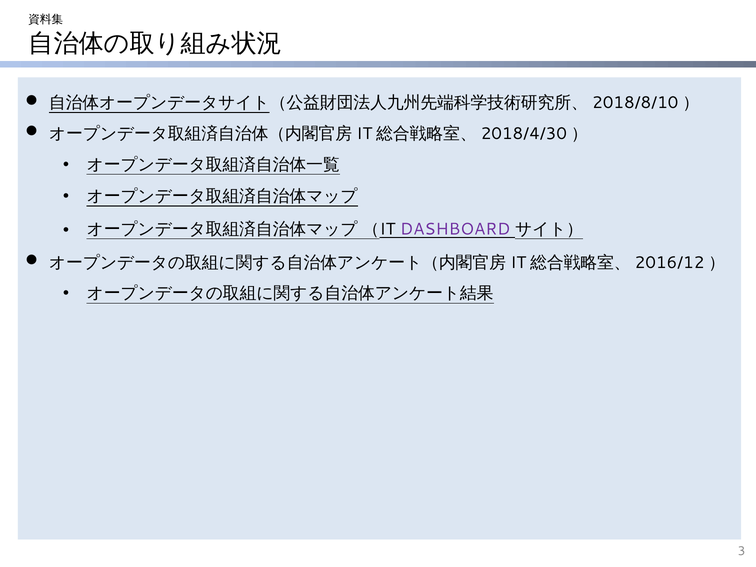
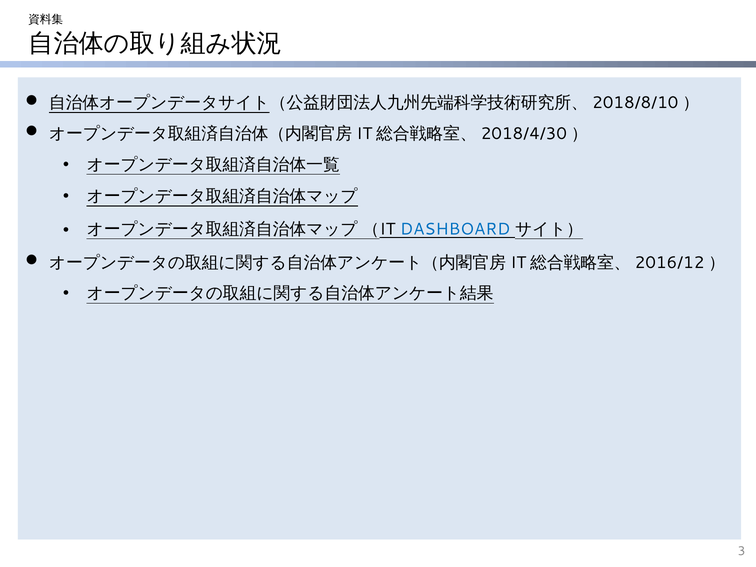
DASHBOARD colour: purple -> blue (455, 229)
